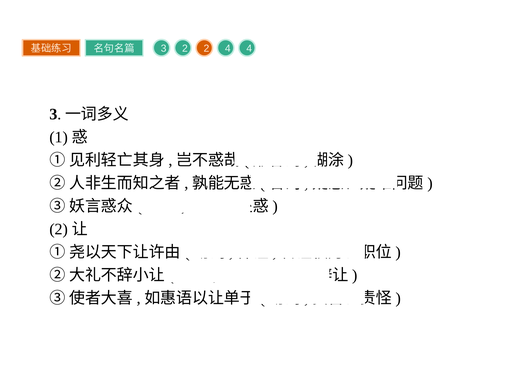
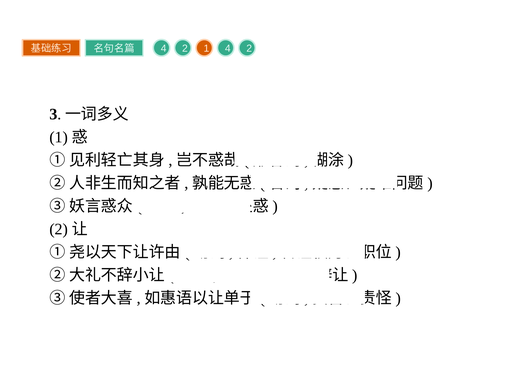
3: 3 -> 4 (164, 48)
2 2: 2 -> 1 (206, 48)
4: 4 -> 2 (249, 48)
